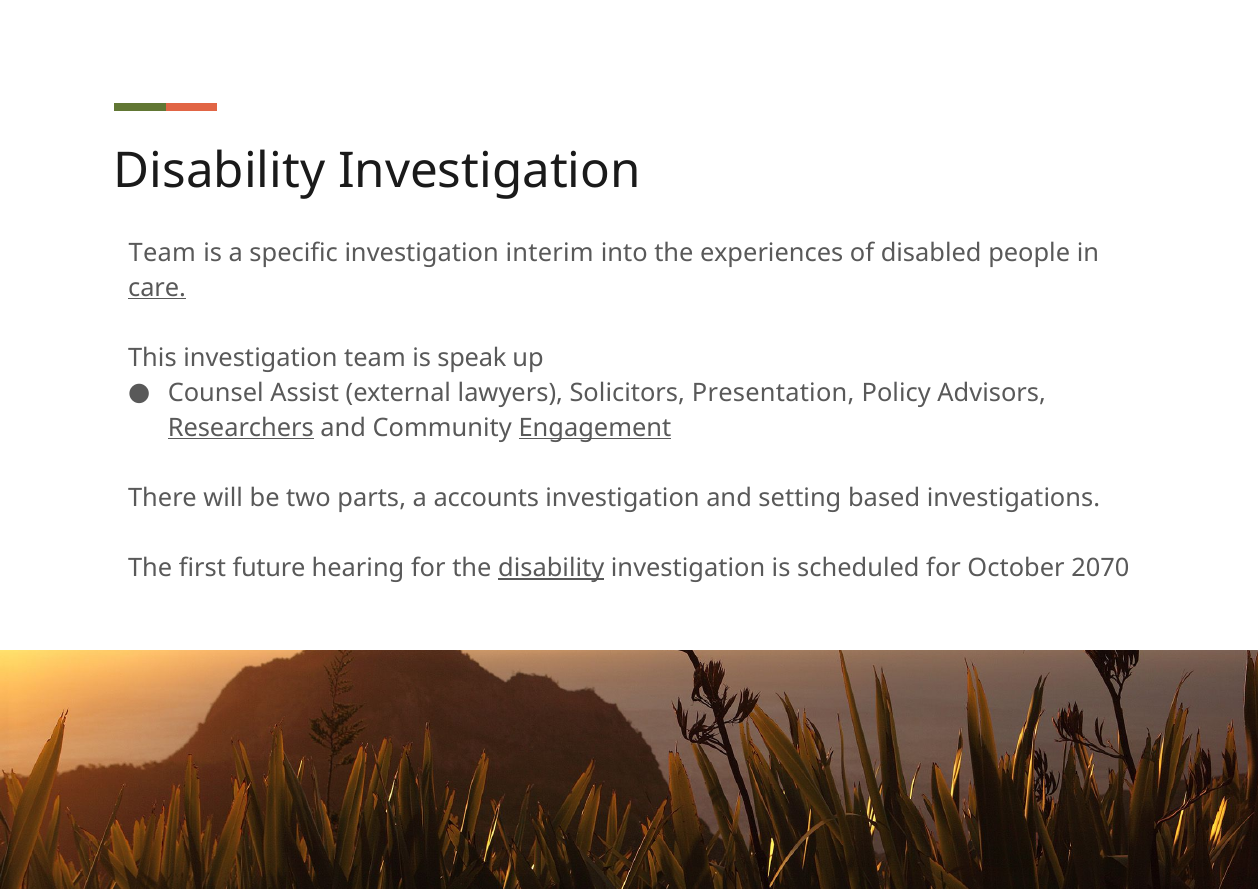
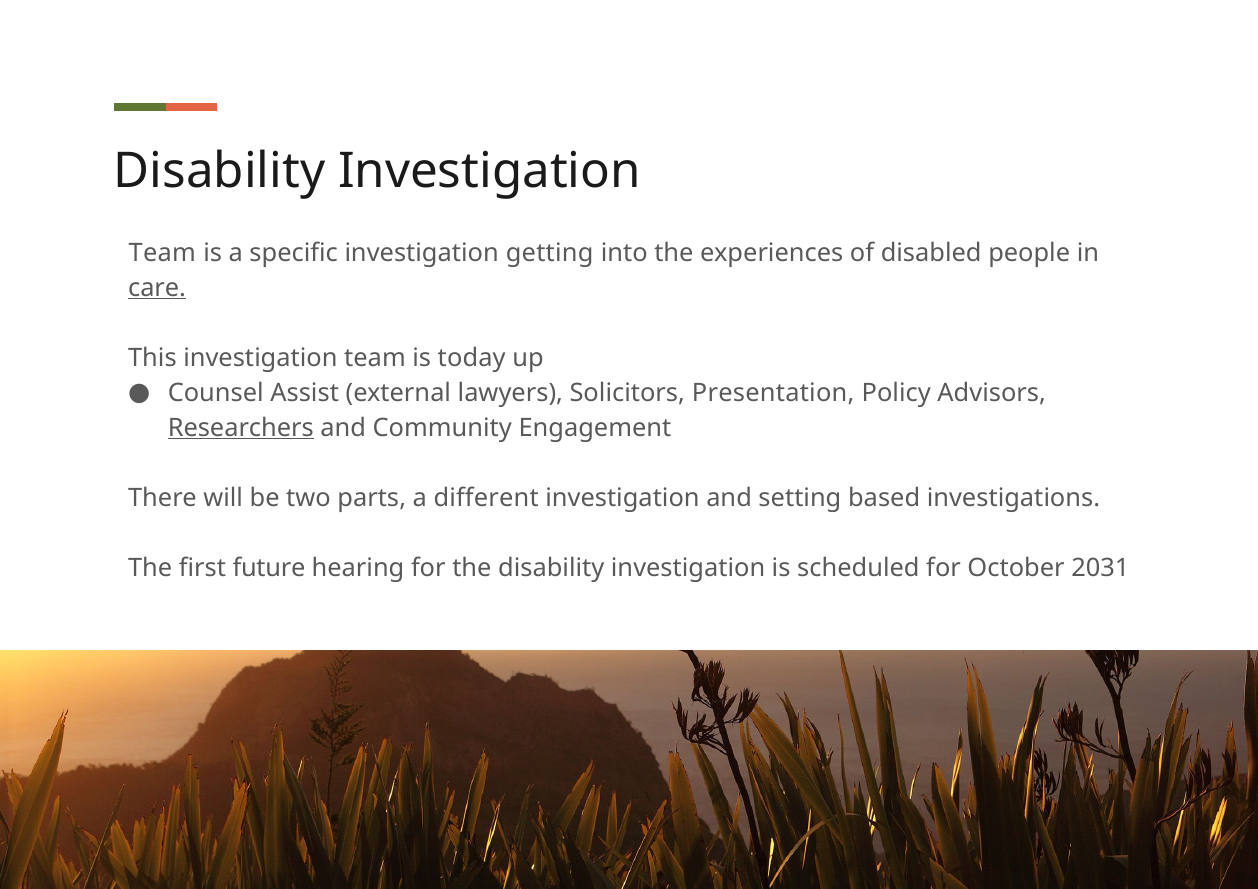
interim: interim -> getting (550, 253)
speak: speak -> today (472, 358)
Engagement underline: present -> none (595, 428)
accounts: accounts -> different (486, 498)
disability underline: present -> none (551, 568)
2070: 2070 -> 2031 (1100, 568)
